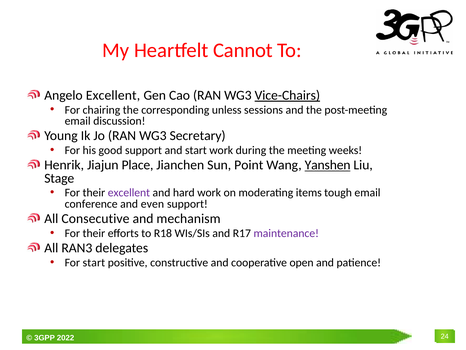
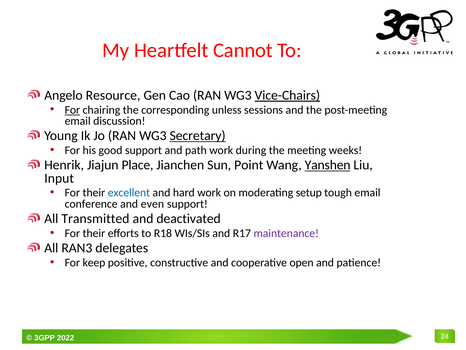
Angelo Excellent: Excellent -> Resource (113, 95)
For underline: none -> present (72, 110)
Secretary underline: none -> present (198, 136)
and start: start -> path (196, 150)
Stage: Stage -> Input (59, 178)
excellent colour: purple -> blue (129, 192)
items: items -> setup (309, 192)
Consecutive: Consecutive -> Transmitted (95, 218)
mechanism: mechanism -> deactivated (189, 218)
For start: start -> keep (94, 262)
